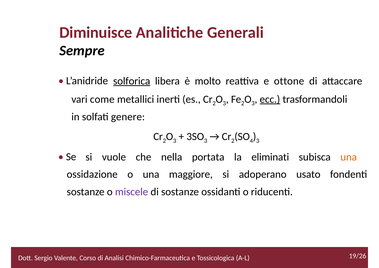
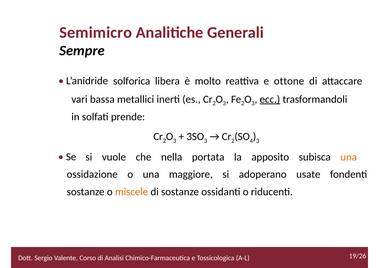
Diminuisce: Diminuisce -> Semimicro (96, 32)
solforica underline: present -> none (132, 81)
come: come -> bassa (102, 99)
genere: genere -> prende (128, 117)
eliminati: eliminati -> apposito (270, 157)
usato: usato -> usate (308, 174)
miscele colour: purple -> orange (132, 192)
